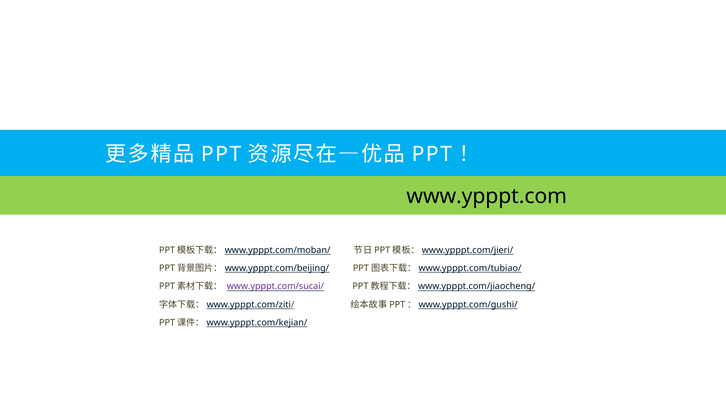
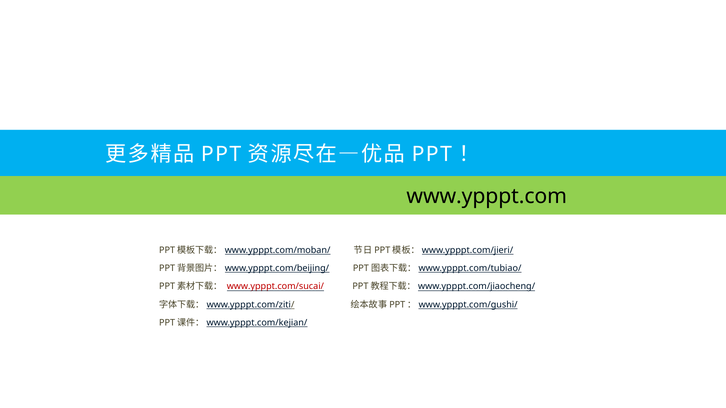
www.ypppt.com/sucai/ colour: purple -> red (275, 287)
